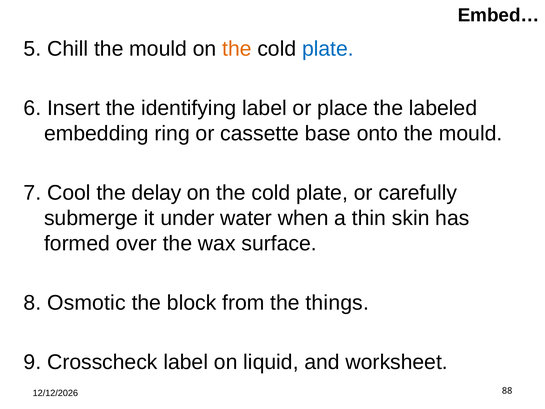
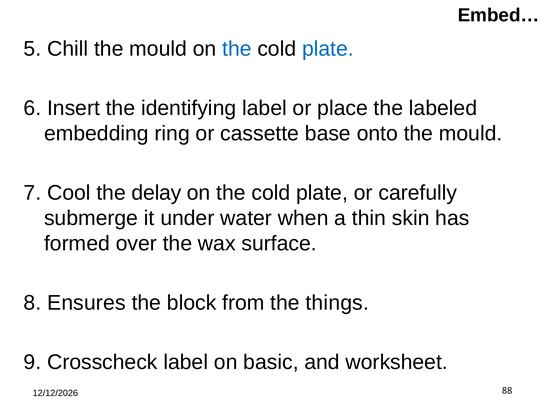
the colour: orange -> blue (237, 49)
Osmotic: Osmotic -> Ensures (86, 303)
liquid: liquid -> basic (271, 362)
